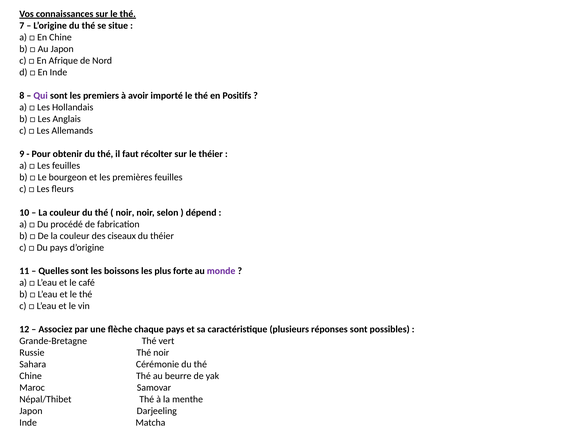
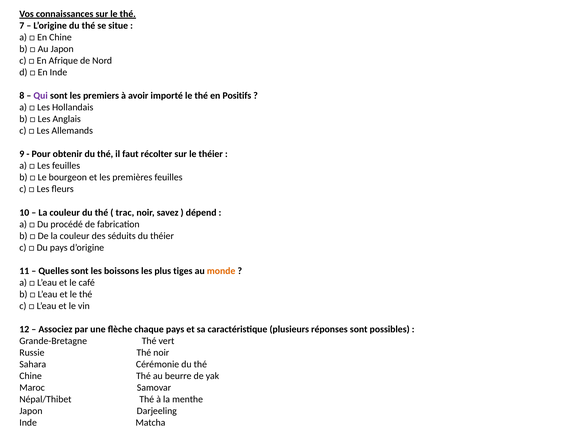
noir: noir -> trac (125, 212)
selon: selon -> savez (168, 212)
ciseaux: ciseaux -> séduits (122, 236)
forte: forte -> tiges (183, 271)
monde colour: purple -> orange (221, 271)
